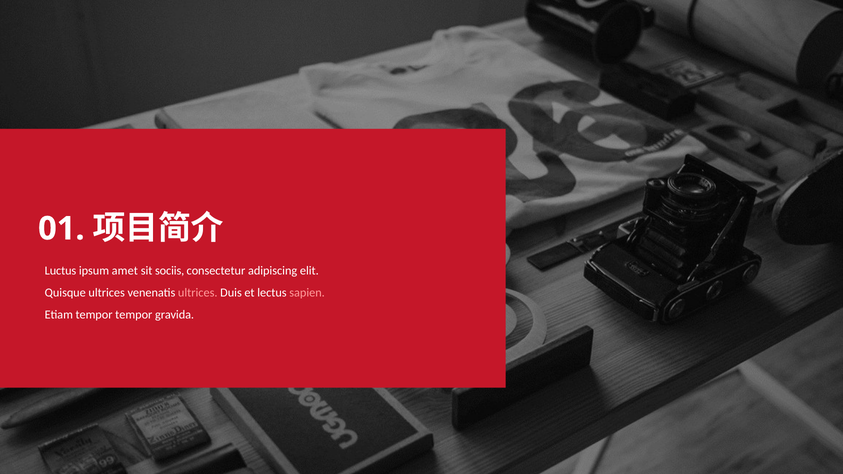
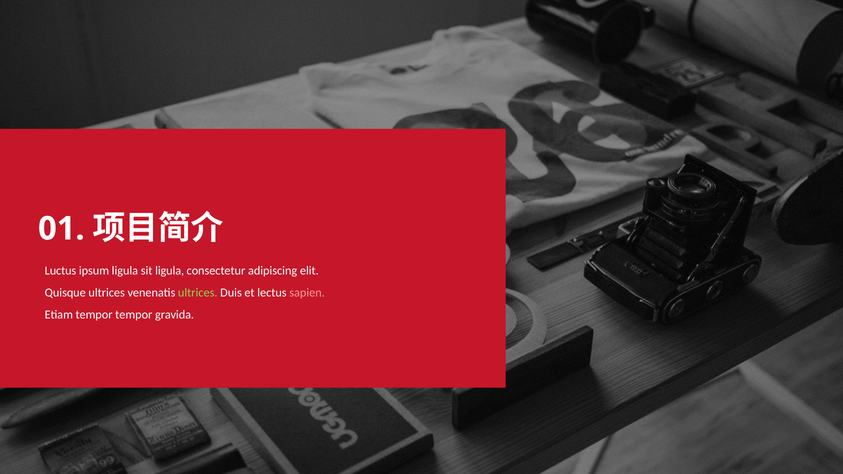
ipsum amet: amet -> ligula (125, 271)
sit sociis: sociis -> ligula (170, 271)
ultrices colour: pink -> light green (198, 293)
